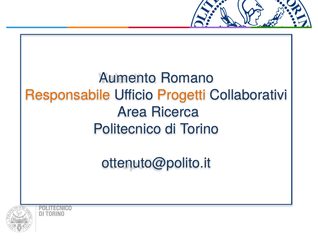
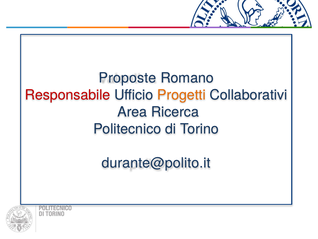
Aumento: Aumento -> Proposte (127, 78)
Responsabile colour: orange -> red (68, 95)
ottenuto@polito.it: ottenuto@polito.it -> durante@polito.it (156, 163)
